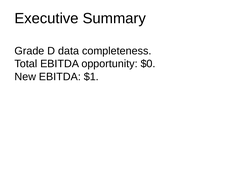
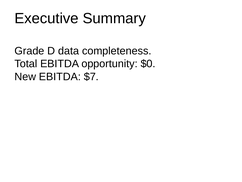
$1: $1 -> $7 (91, 77)
